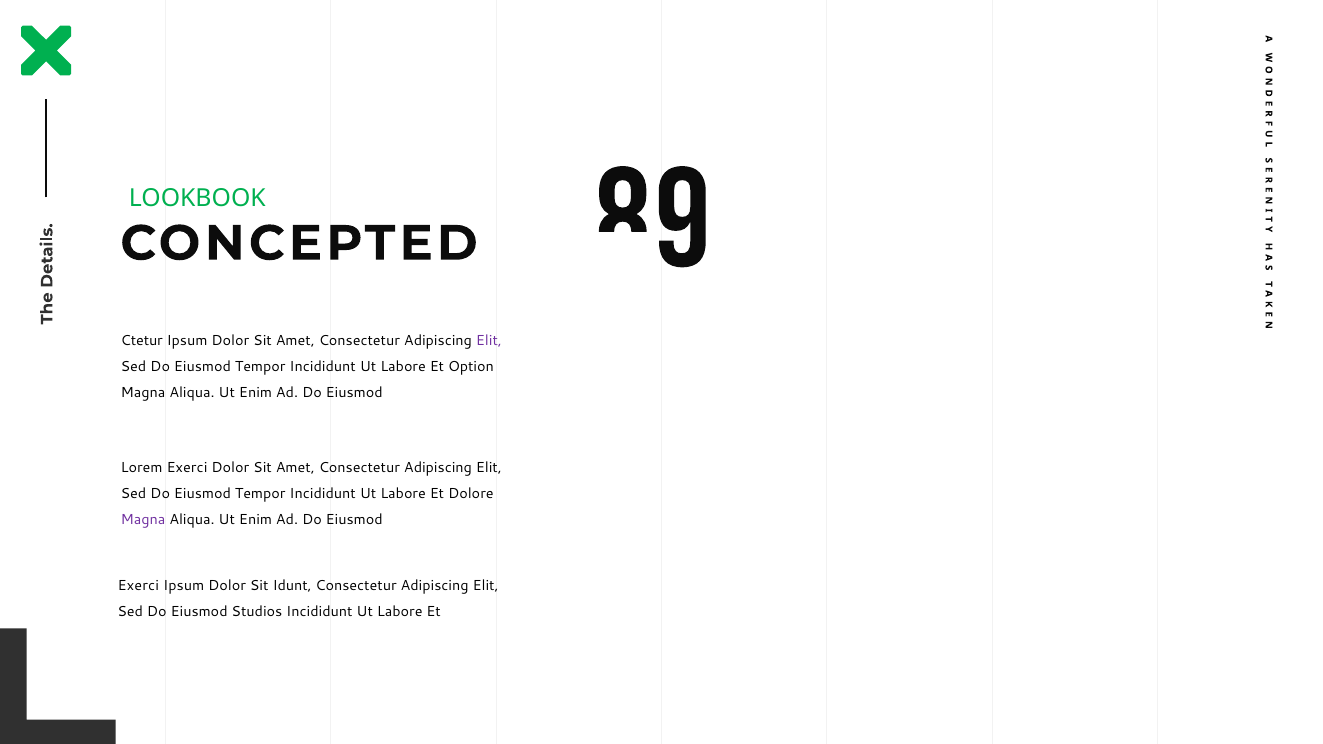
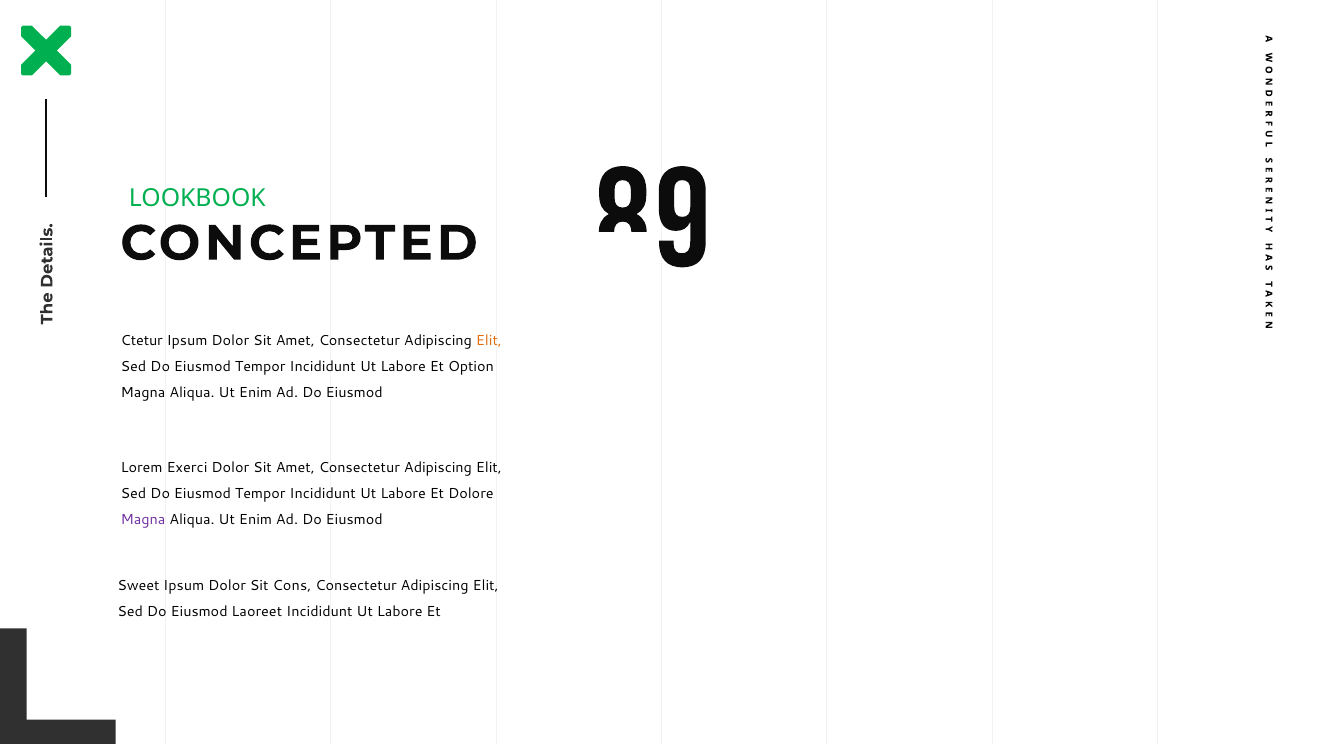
Elit colour: purple -> orange (489, 340)
Exerci: Exerci -> Sweet (138, 586)
Idunt: Idunt -> Cons (292, 586)
Studios: Studios -> Laoreet (257, 612)
